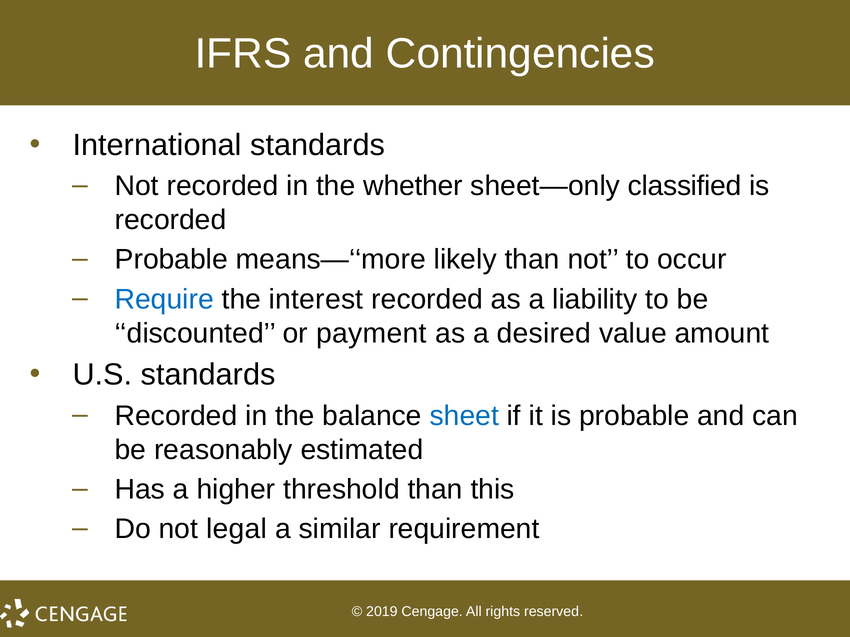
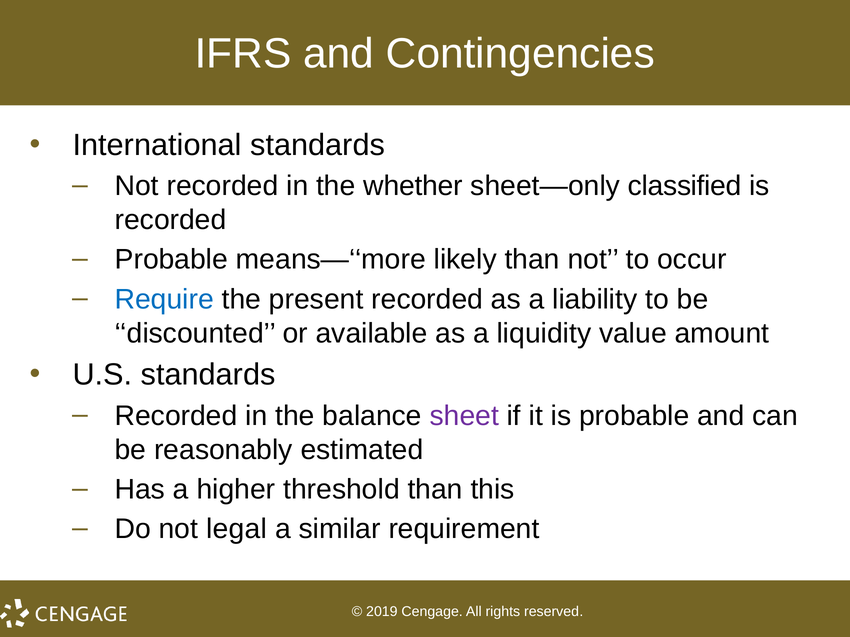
interest: interest -> present (316, 299)
payment: payment -> available (372, 333)
desired: desired -> liquidity (544, 333)
sheet colour: blue -> purple (464, 416)
